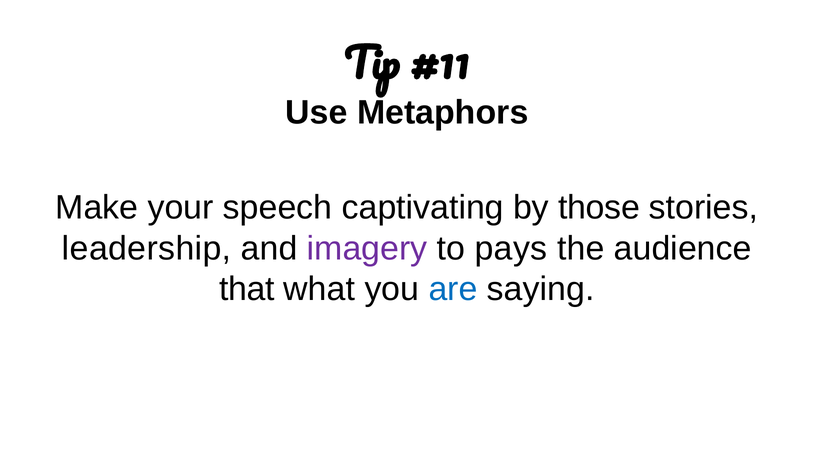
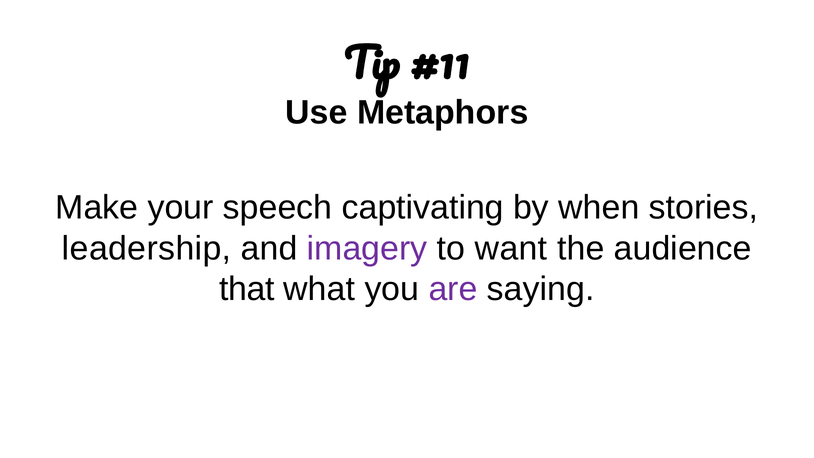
those: those -> when (599, 208)
pays: pays -> want (511, 248)
are colour: blue -> purple (453, 289)
